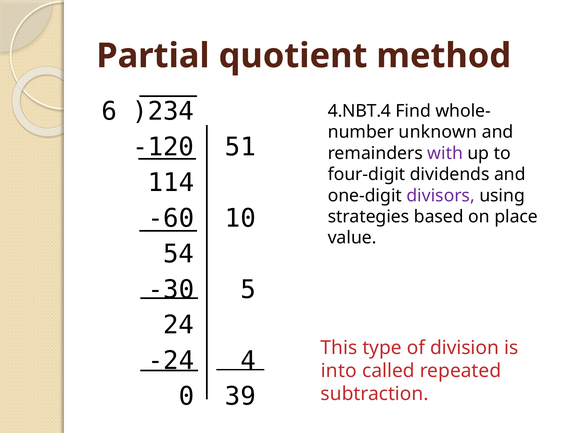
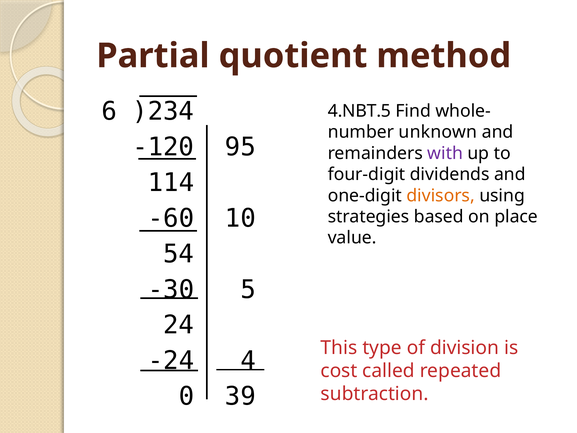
4.NBT.4: 4.NBT.4 -> 4.NBT.5 (359, 111)
51: 51 -> 95 (240, 147)
divisors colour: purple -> orange (441, 195)
into: into -> cost (339, 371)
